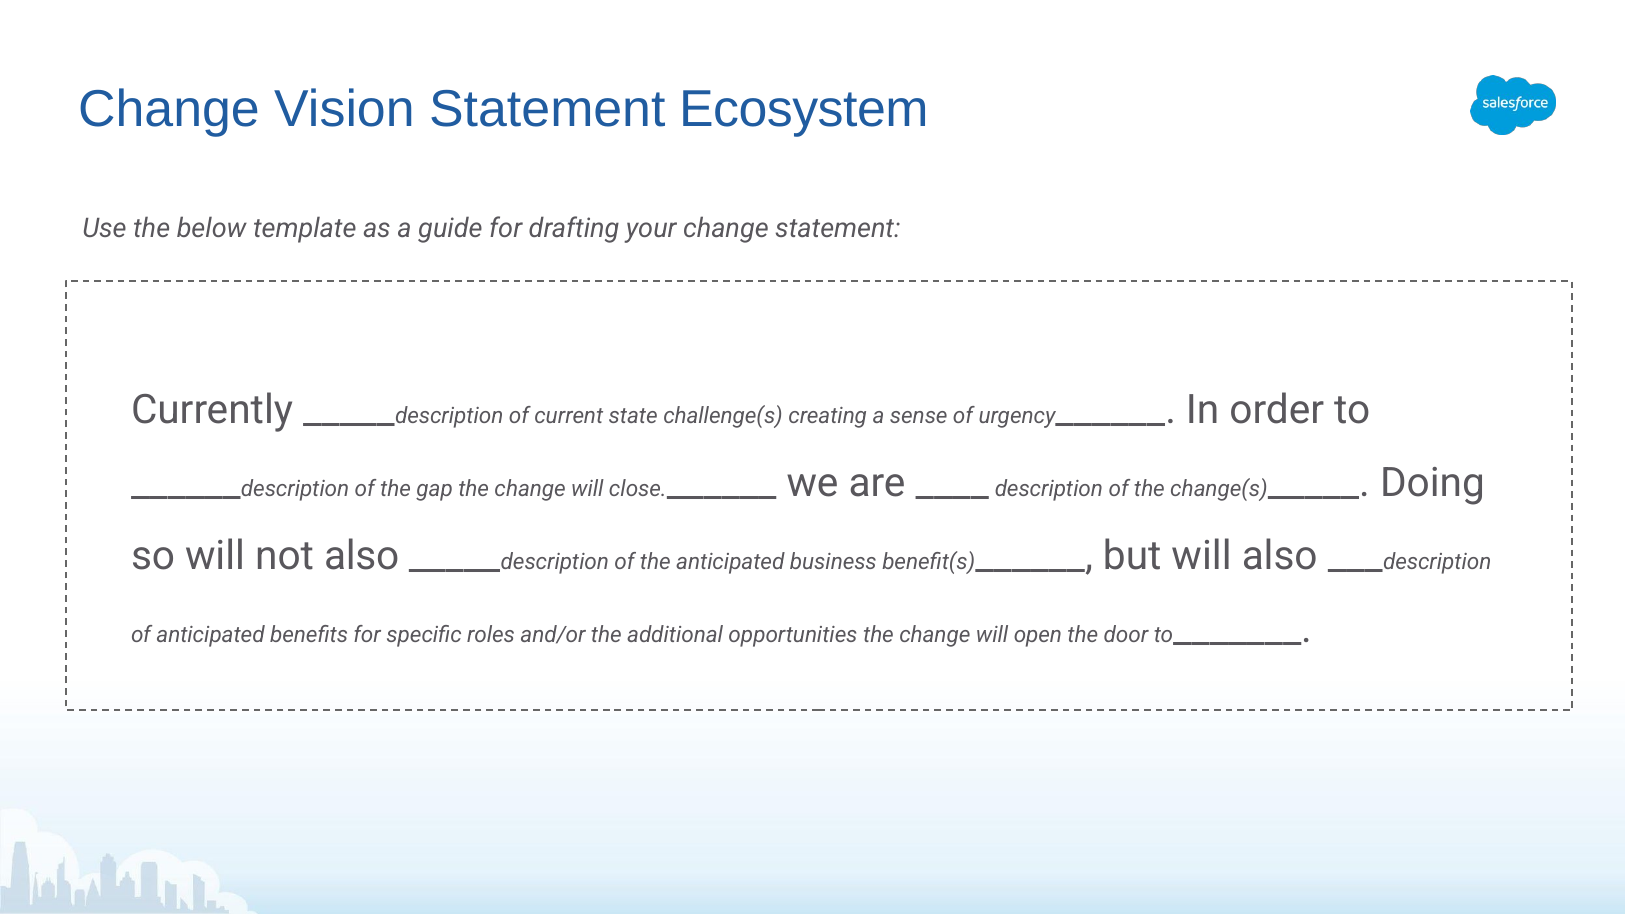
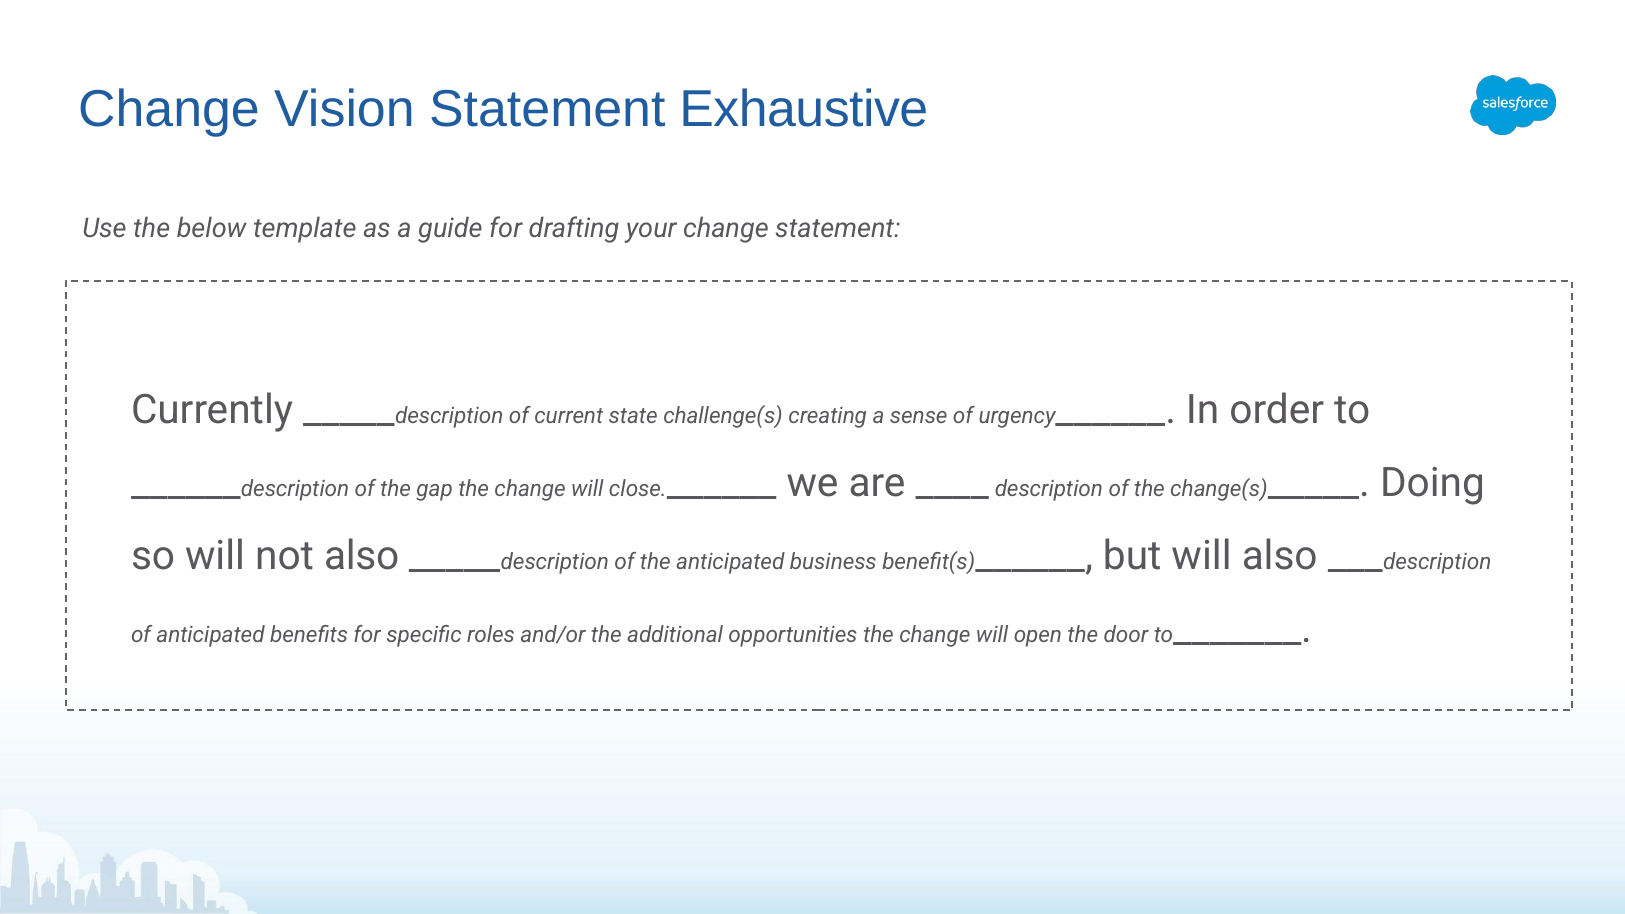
Ecosystem: Ecosystem -> Exhaustive (804, 109)
